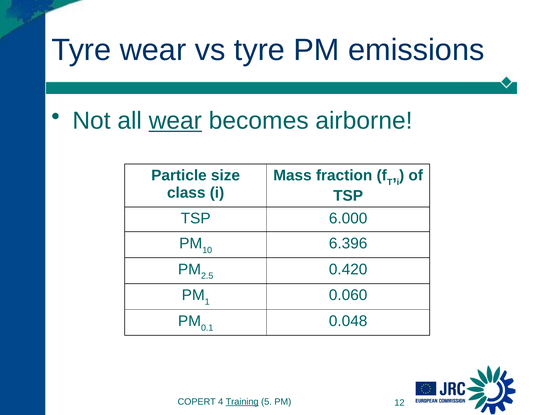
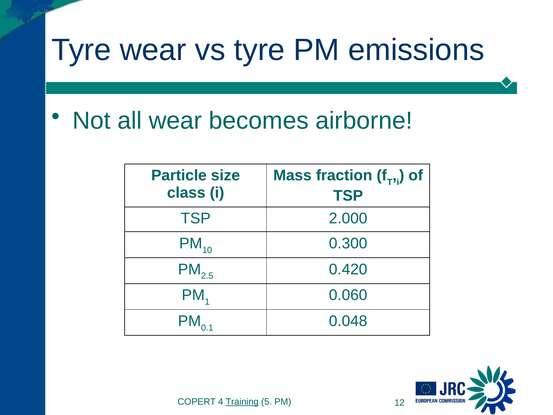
wear underline: present -> none (175, 121)
6.000: 6.000 -> 2.000 (348, 218)
6.396: 6.396 -> 0.300 (348, 243)
